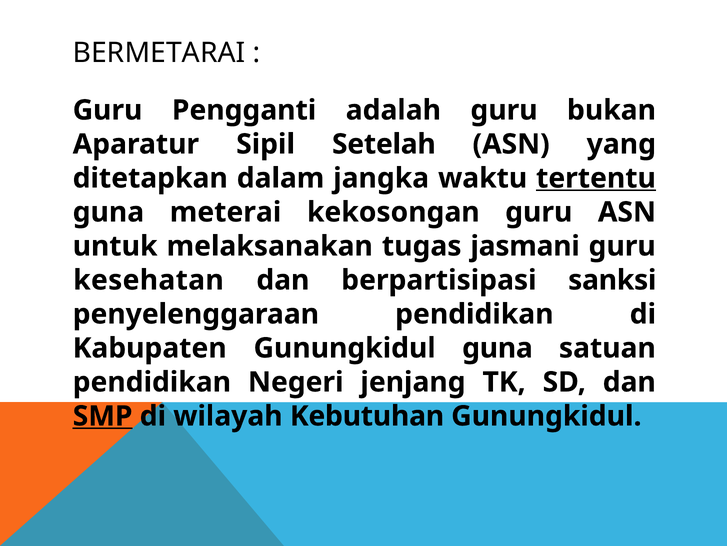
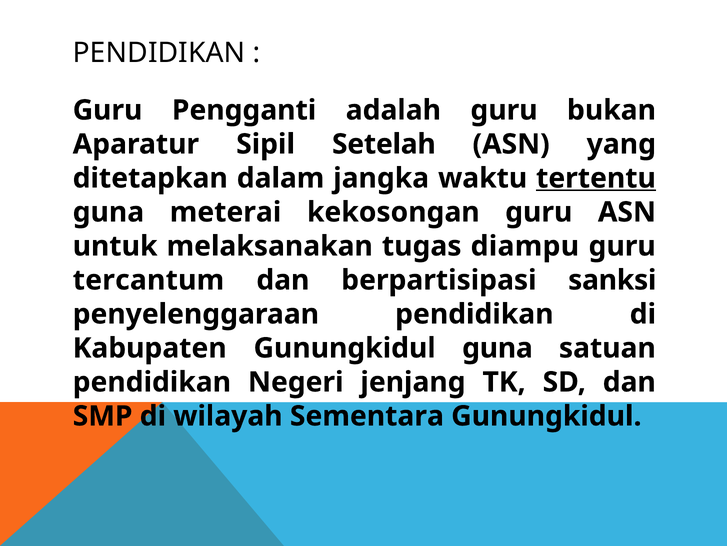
BERMETARAI: BERMETARAI -> PENDIDIKAN (159, 53)
jasmani: jasmani -> diampu (525, 246)
kesehatan: kesehatan -> tercantum (148, 280)
SMP underline: present -> none (103, 416)
Kebutuhan: Kebutuhan -> Sementara (367, 416)
